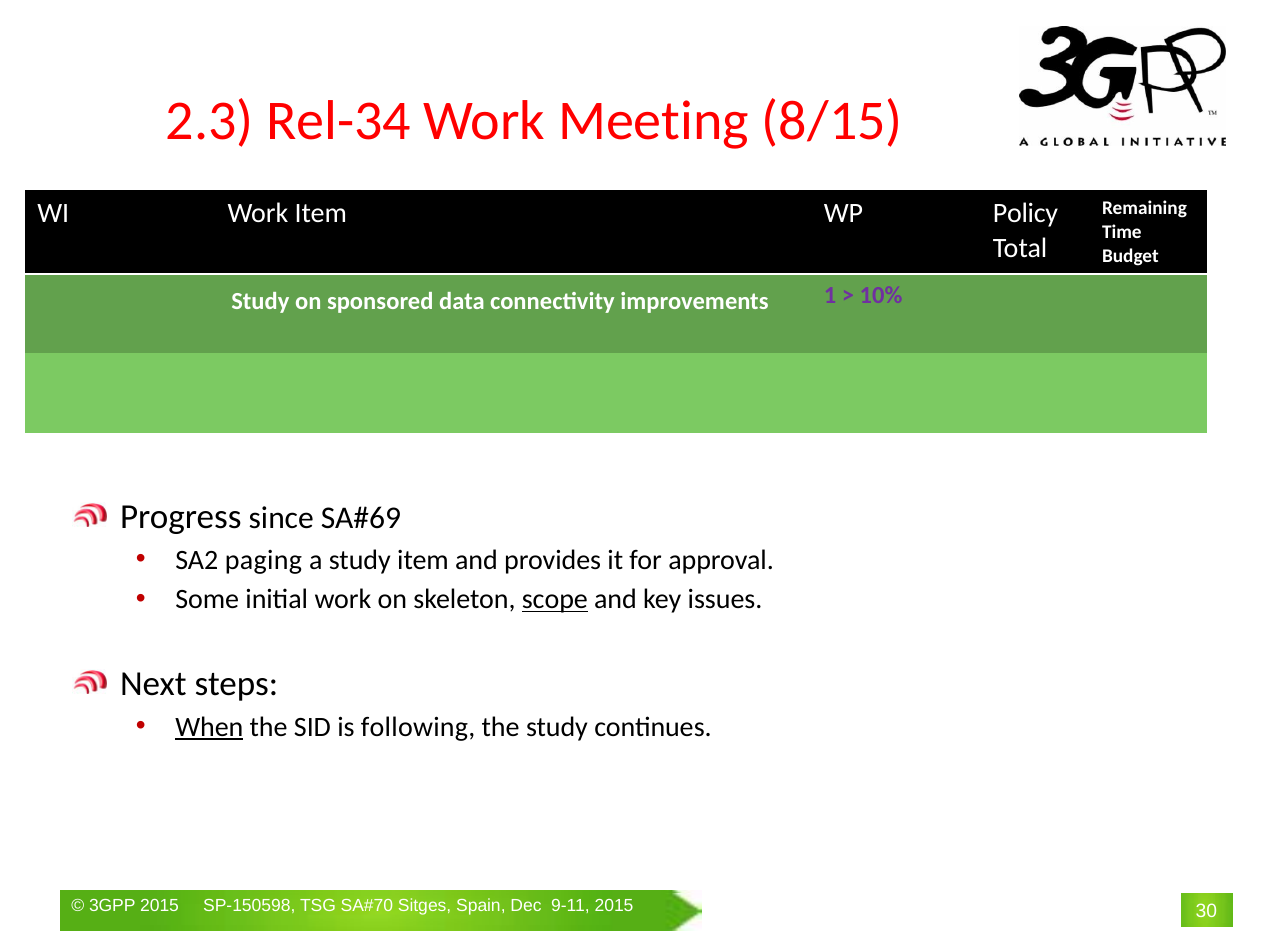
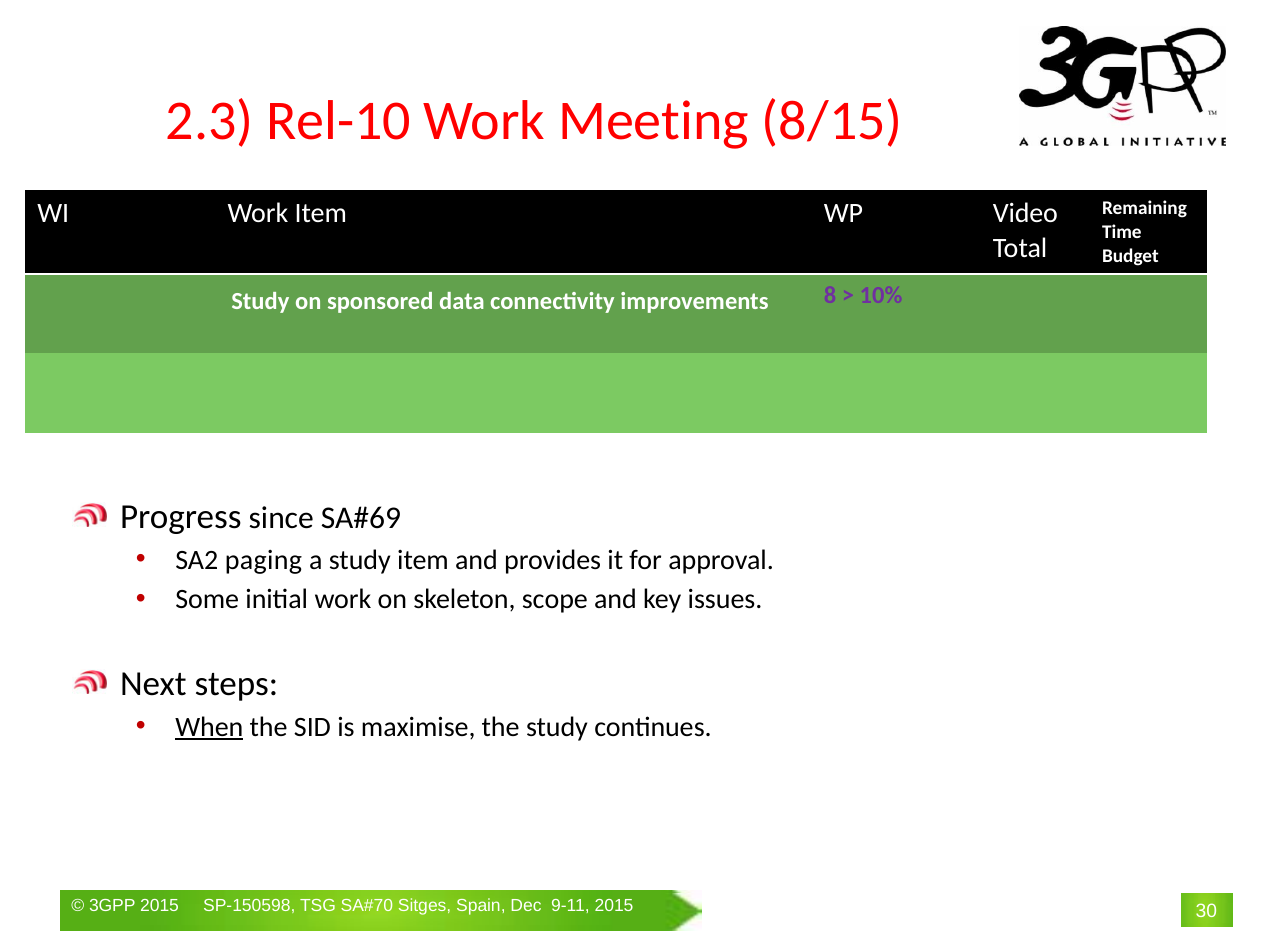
Rel-34: Rel-34 -> Rel-10 (339, 121)
Policy: Policy -> Video (1025, 214)
1: 1 -> 8 (830, 296)
scope underline: present -> none (555, 600)
following: following -> maximise (418, 727)
